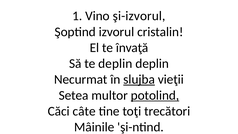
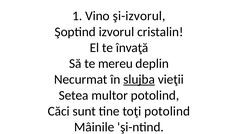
te deplin: deplin -> mereu (115, 64)
potolind underline: present -> none (155, 95)
câte: câte -> sunt (84, 111)
toţi trecători: trecători -> potolind (167, 111)
